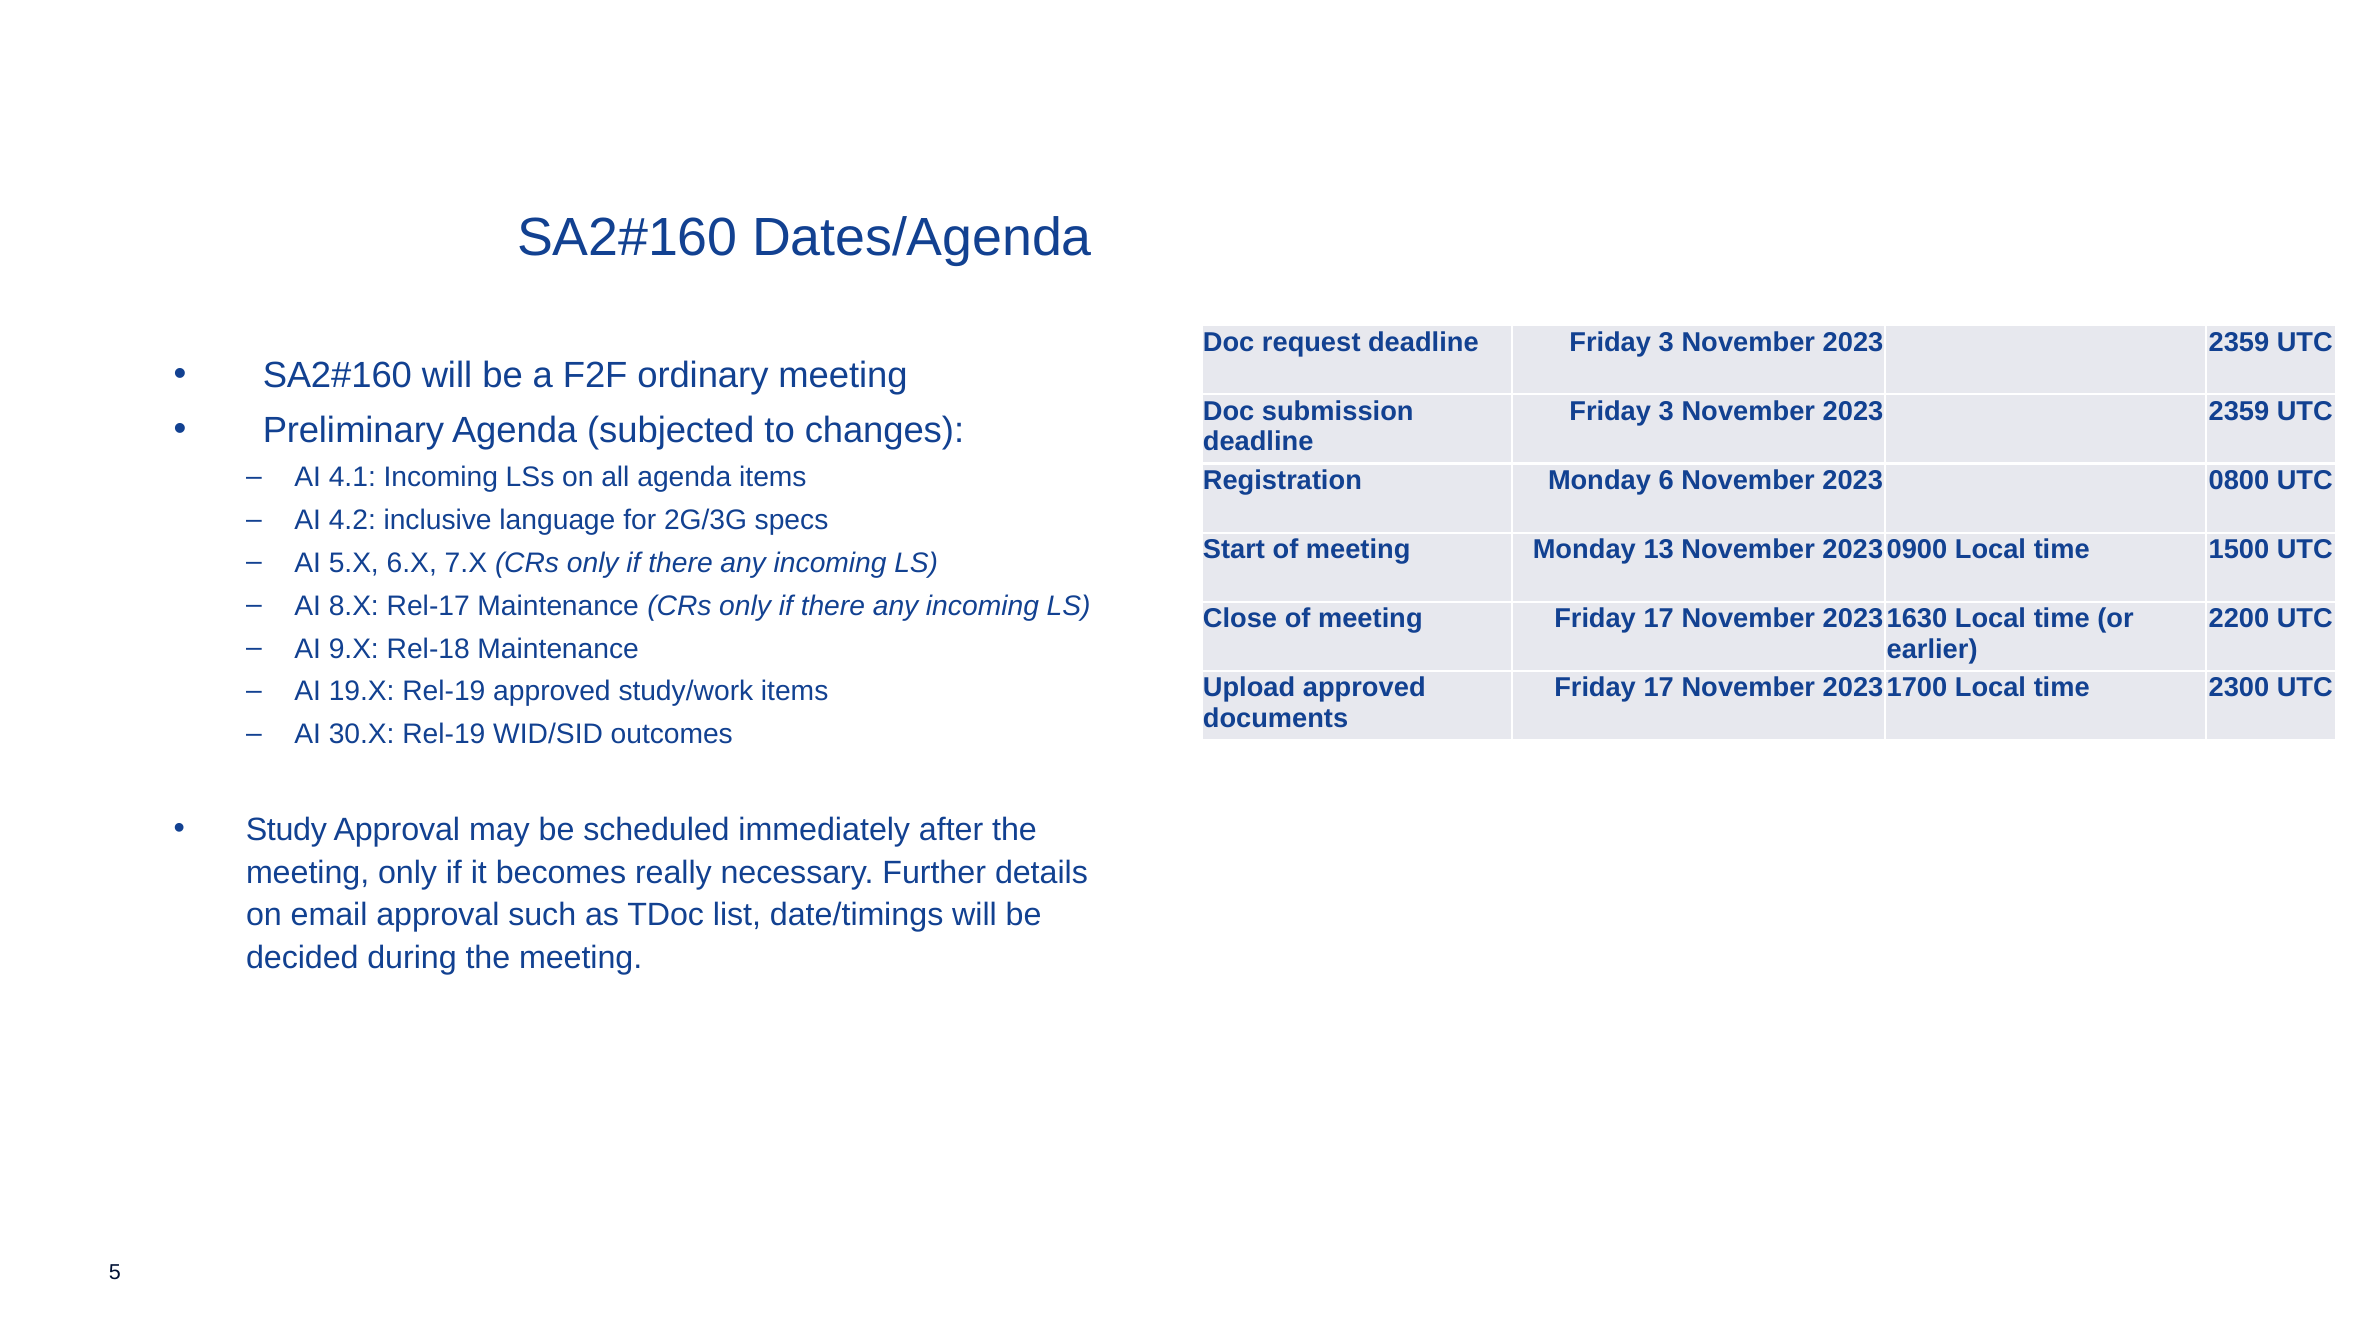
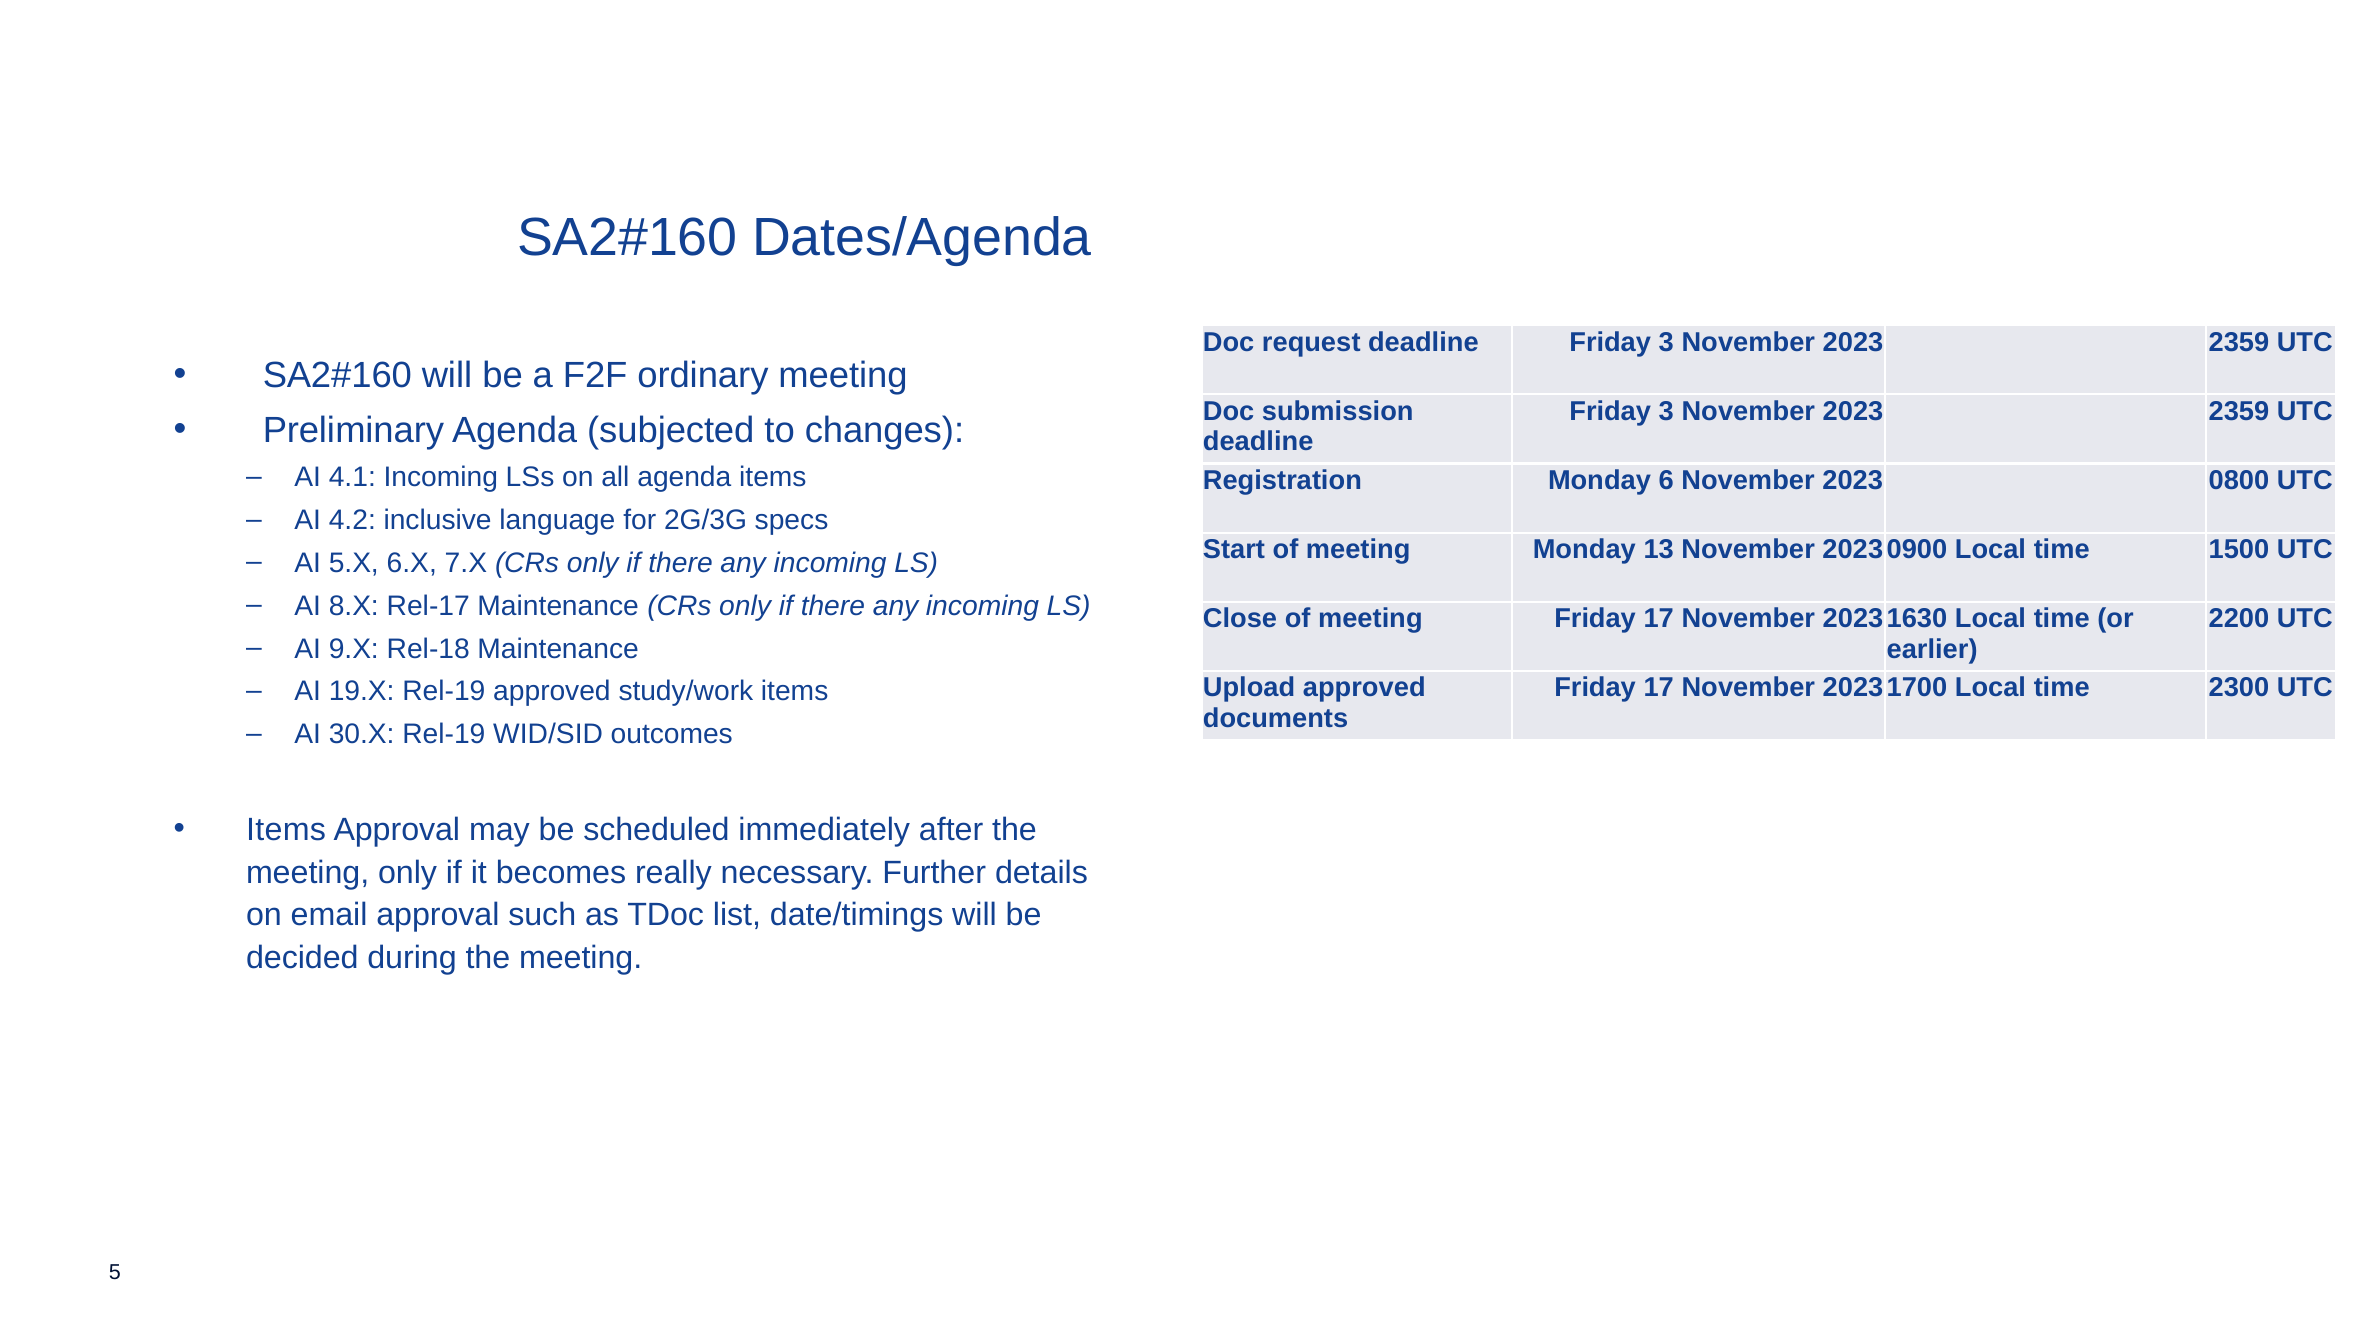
Study: Study -> Items (286, 830)
